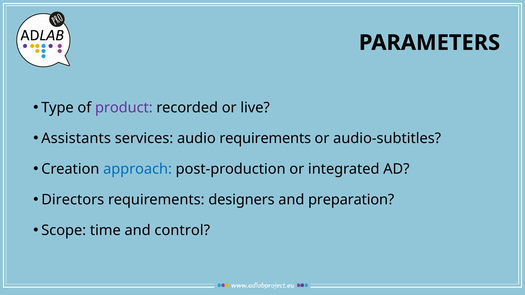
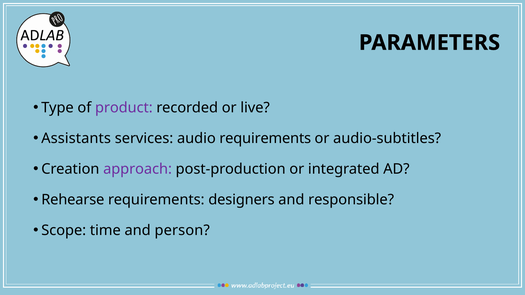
approach colour: blue -> purple (138, 169)
Directors: Directors -> Rehearse (73, 200)
preparation: preparation -> responsible (351, 200)
control: control -> person (182, 231)
